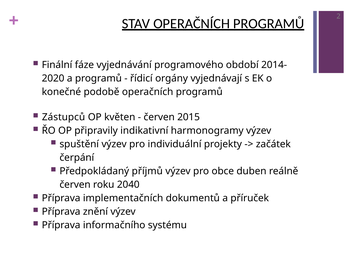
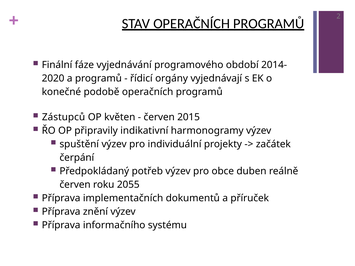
příjmů: příjmů -> potřeb (147, 171)
2040: 2040 -> 2055 (128, 185)
